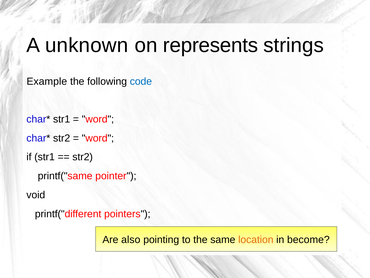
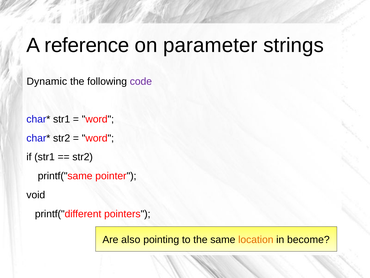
unknown: unknown -> reference (87, 45)
represents: represents -> parameter (210, 45)
Example: Example -> Dynamic (47, 81)
code colour: blue -> purple (141, 81)
